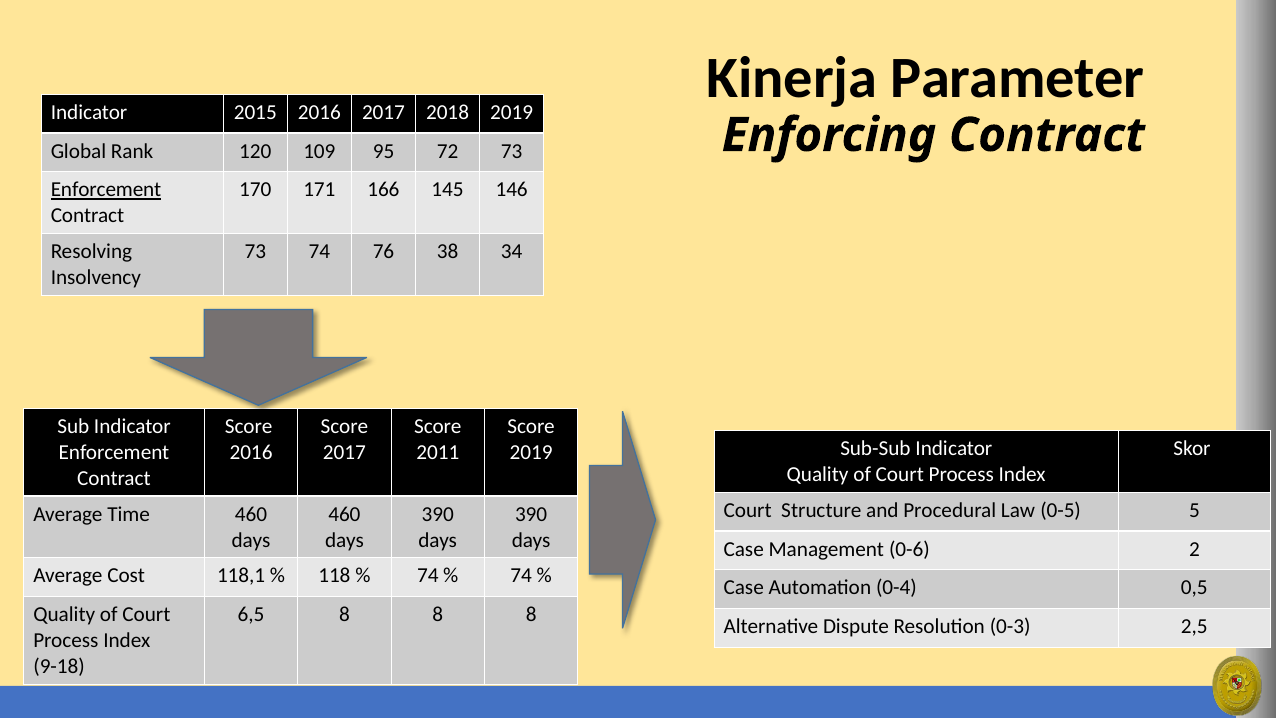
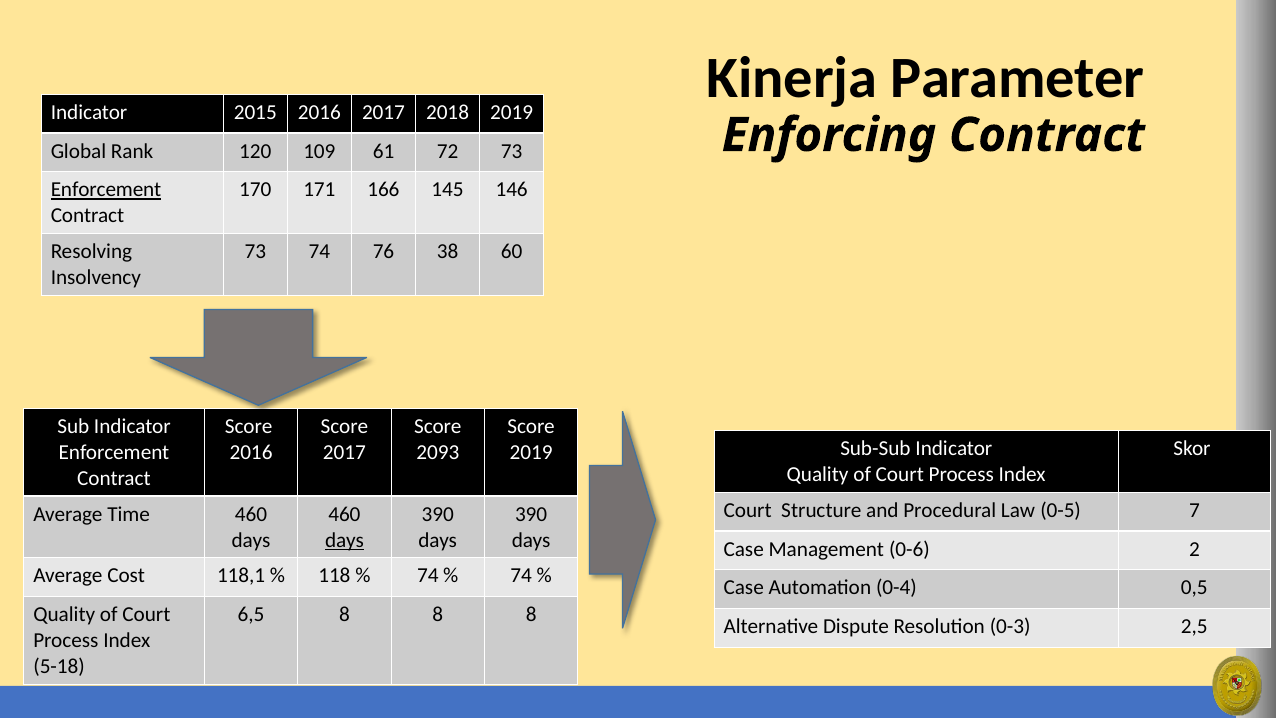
95: 95 -> 61 (384, 151)
34: 34 -> 60 (512, 251)
2011: 2011 -> 2093 (438, 452)
5: 5 -> 7 (1194, 510)
days underline: none -> present (344, 540)
9-18: 9-18 -> 5-18 (59, 666)
